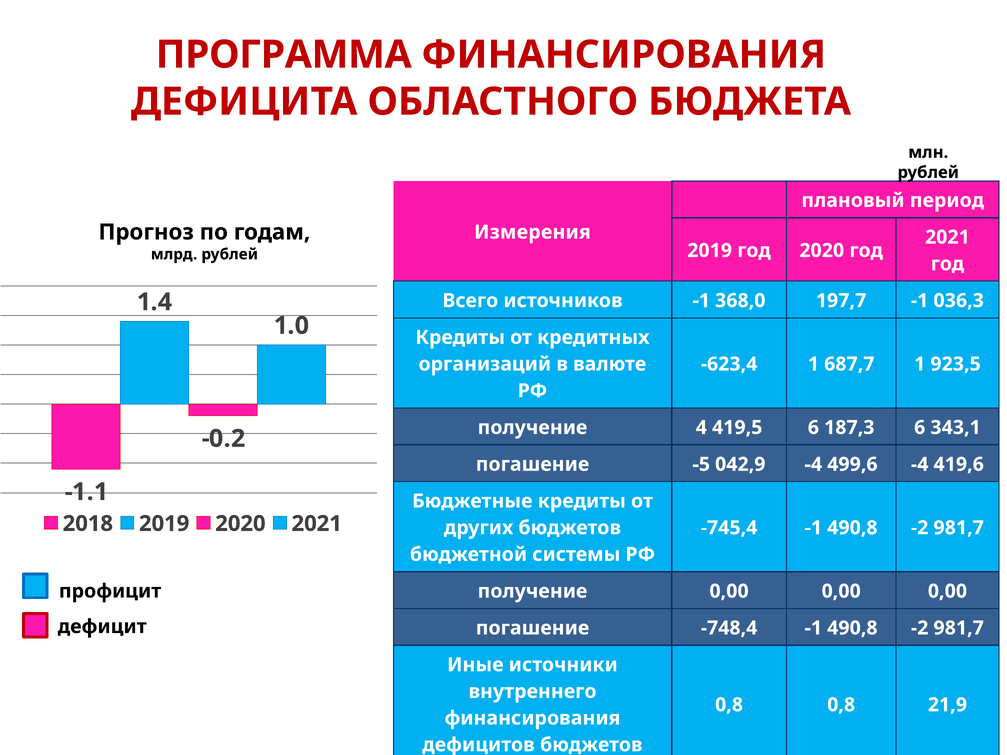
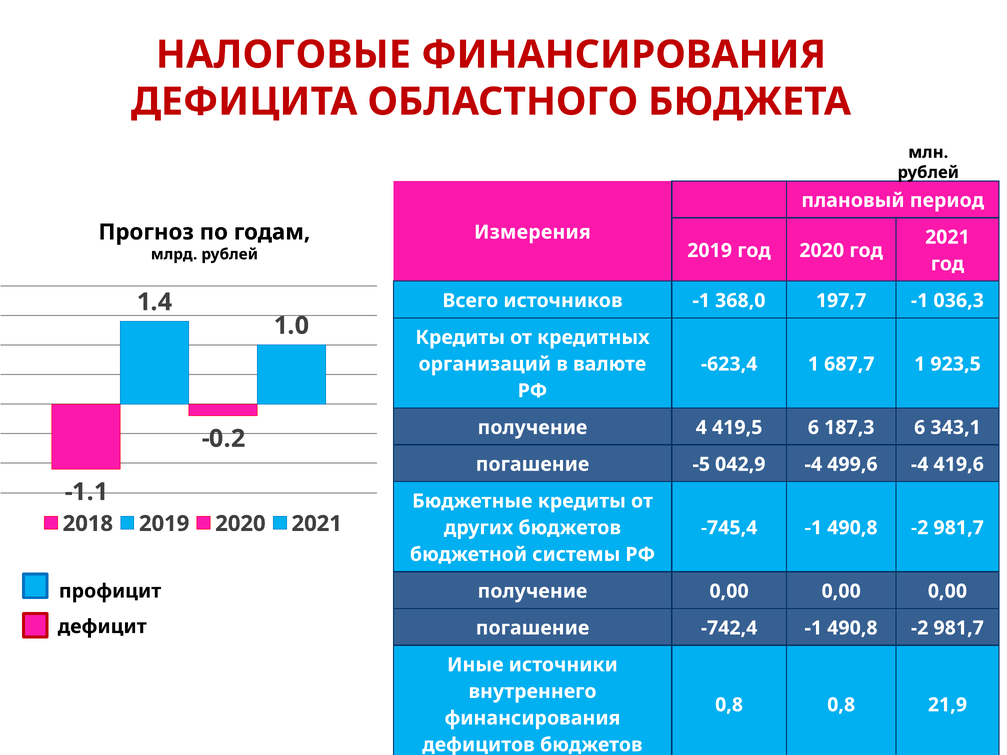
ПРОГРАММА: ПРОГРАММА -> НАЛОГОВЫЕ (283, 55)
-748,4: -748,4 -> -742,4 (729, 628)
